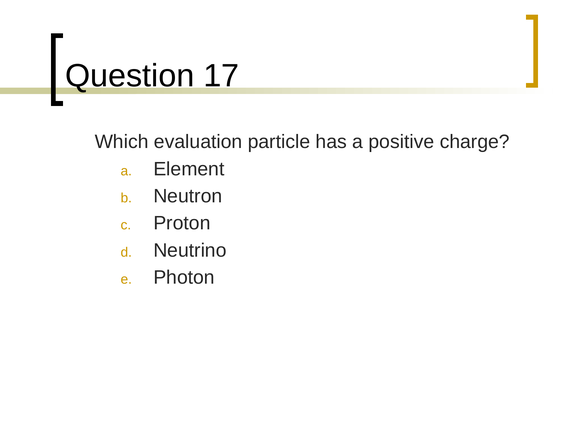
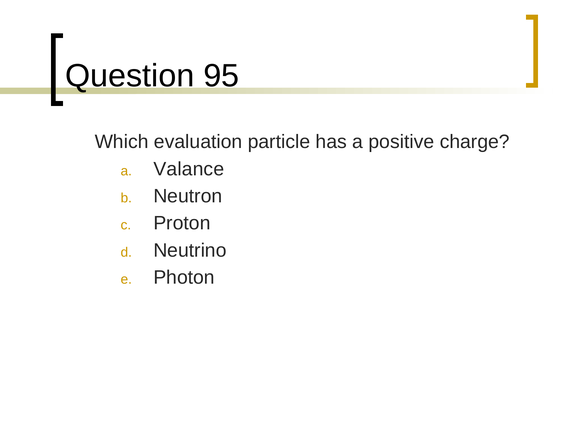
17: 17 -> 95 (221, 76)
Element: Element -> Valance (189, 169)
